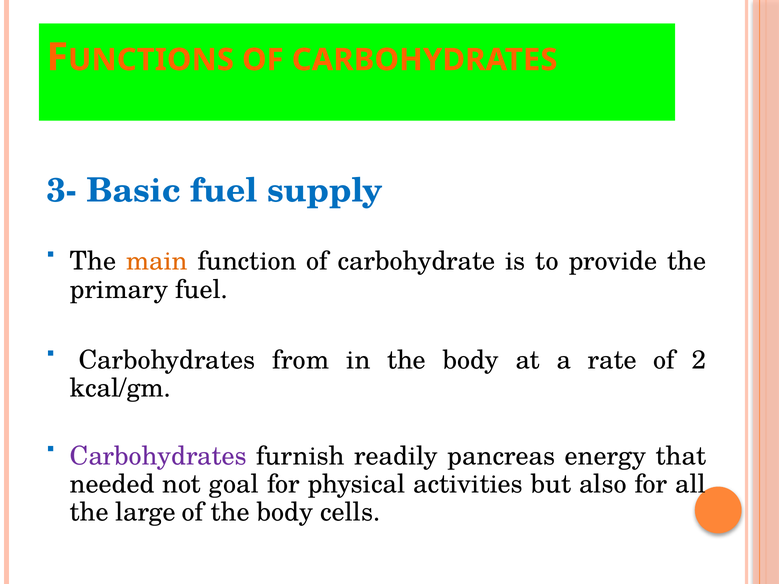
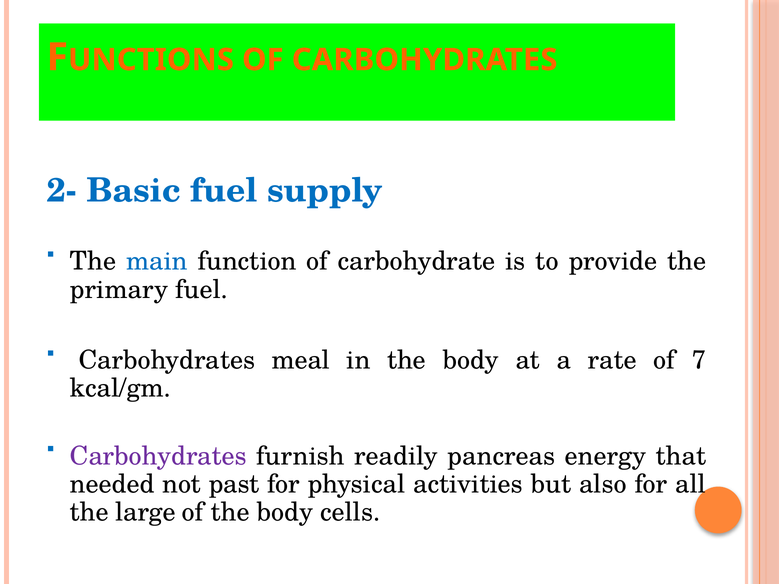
3-: 3- -> 2- (62, 191)
main colour: orange -> blue (157, 262)
from: from -> meal (301, 360)
2: 2 -> 7 (699, 360)
goal: goal -> past (234, 484)
